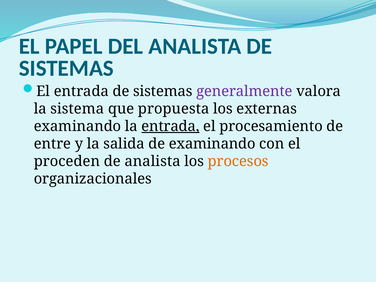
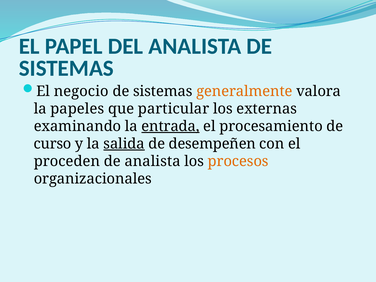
El entrada: entrada -> negocio (81, 91)
generalmente colour: purple -> orange (244, 91)
sistema: sistema -> papeles (77, 109)
propuesta: propuesta -> particular (174, 109)
entre: entre -> curso (53, 144)
salida underline: none -> present (124, 144)
de examinando: examinando -> desempeñen (212, 144)
